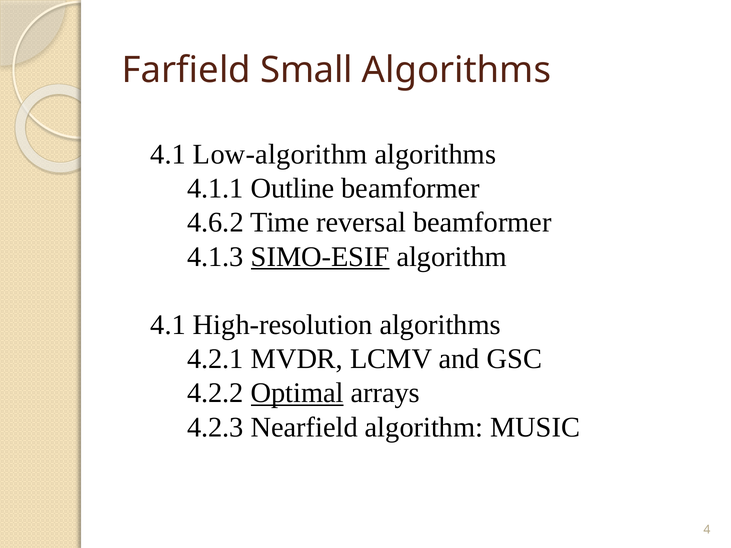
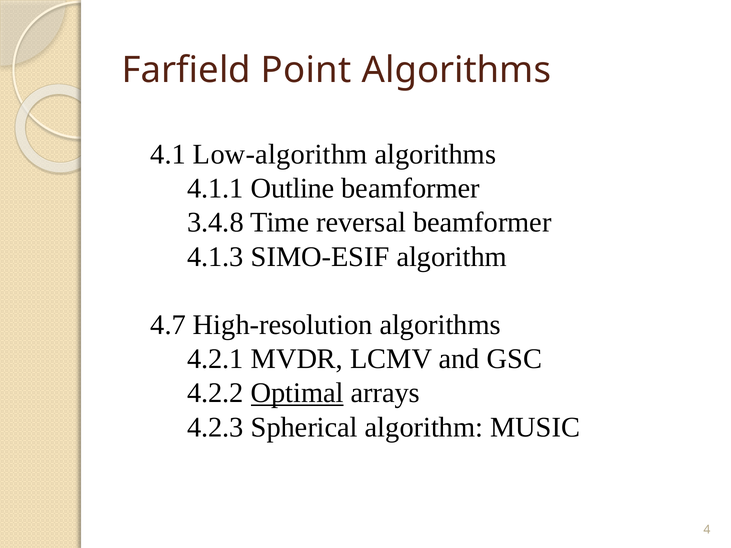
Small: Small -> Point (306, 70)
4.6.2: 4.6.2 -> 3.4.8 (215, 223)
SIMO-ESIF underline: present -> none (320, 257)
4.1: 4.1 -> 4.7 (168, 325)
Nearfield: Nearfield -> Spherical (304, 427)
